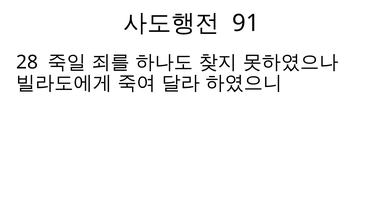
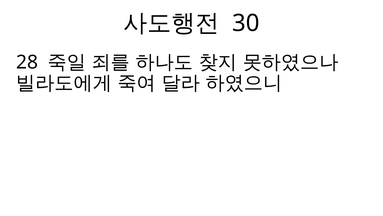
91: 91 -> 30 (246, 23)
